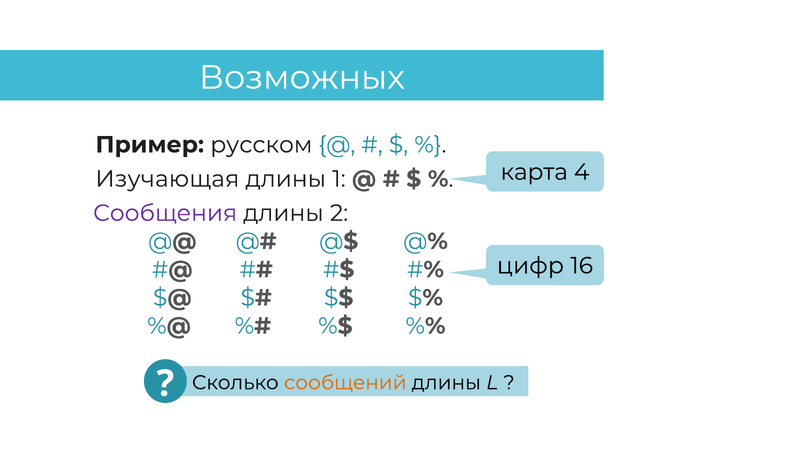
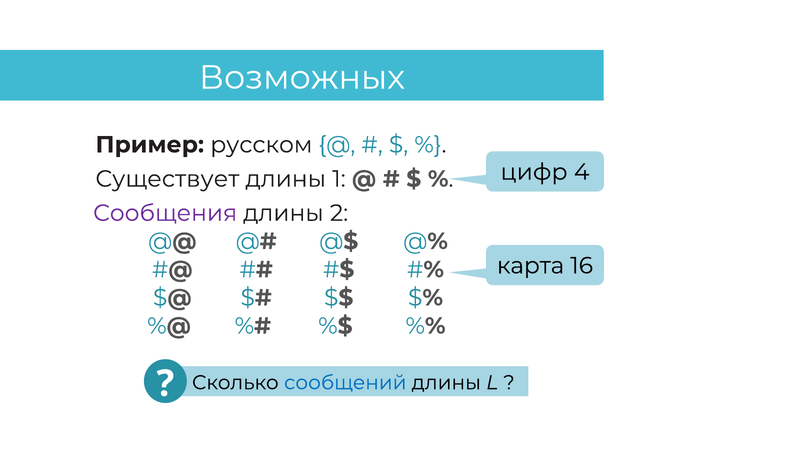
карта: карта -> цифр (534, 172)
Изучающая: Изучающая -> Существует (167, 179)
цифр: цифр -> карта (531, 266)
сообщений colour: orange -> blue (345, 383)
